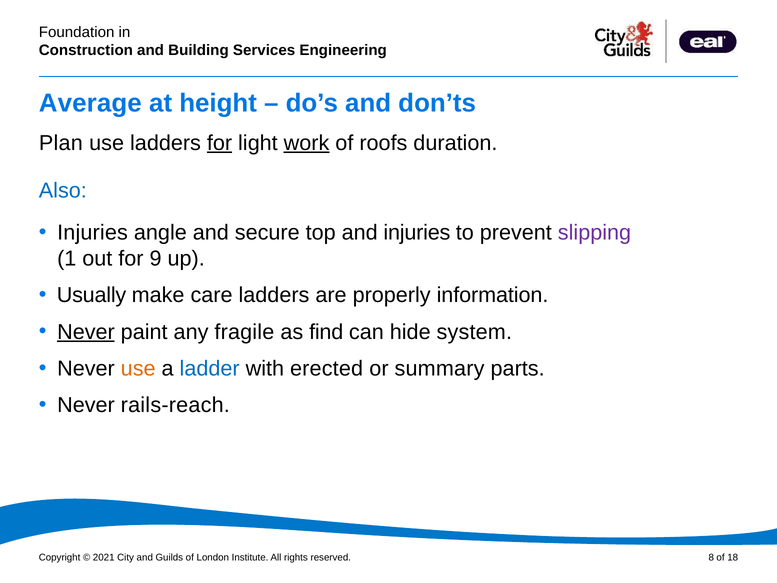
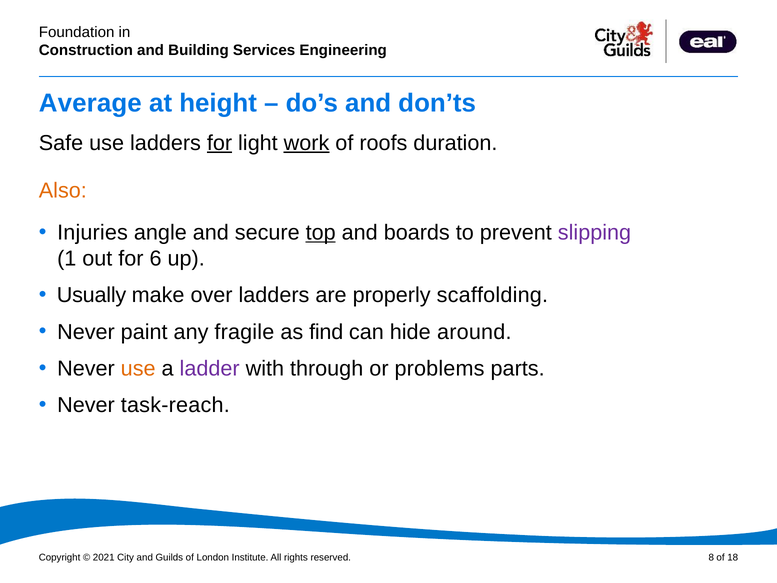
Plan: Plan -> Safe (61, 143)
Also colour: blue -> orange (63, 190)
top underline: none -> present (321, 233)
and injuries: injuries -> boards (417, 233)
9: 9 -> 6 (156, 258)
care: care -> over (212, 295)
information: information -> scaffolding (492, 295)
Never underline: present -> none (86, 332)
system: system -> around (474, 332)
ladder colour: blue -> purple (210, 368)
erected: erected -> through (327, 368)
summary: summary -> problems (440, 368)
rails-reach: rails-reach -> task-reach (175, 405)
